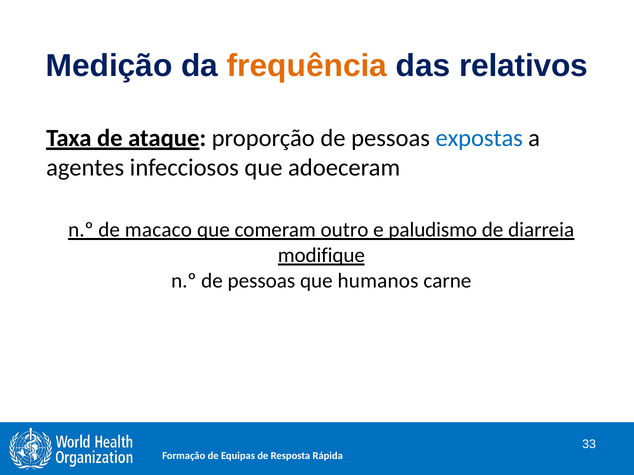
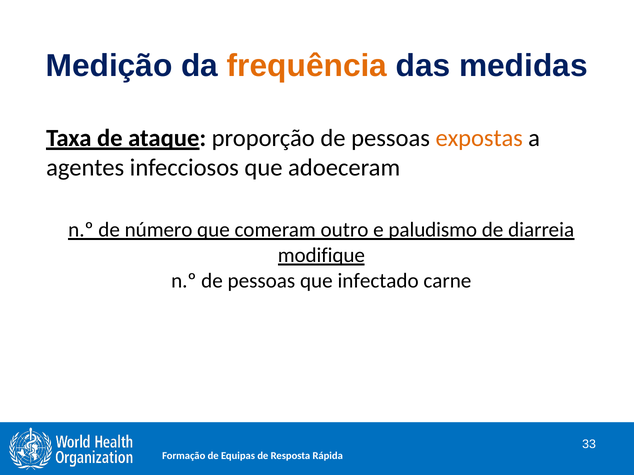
relativos: relativos -> medidas (523, 66)
expostas colour: blue -> orange (479, 138)
macaco: macaco -> número (159, 230)
humanos: humanos -> infectado (378, 281)
